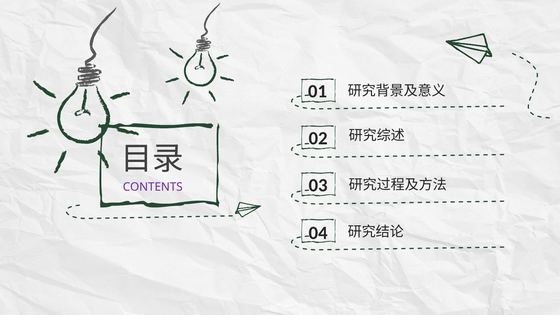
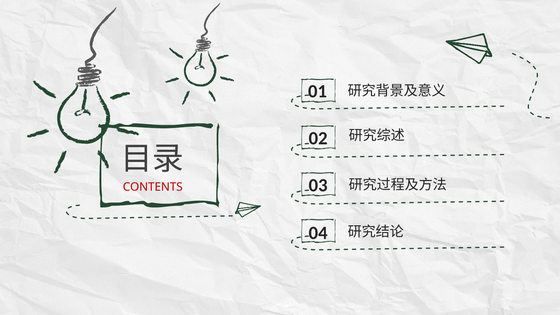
CONTENTS colour: purple -> red (153, 187)
